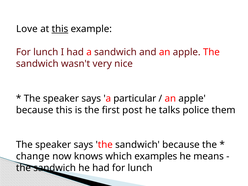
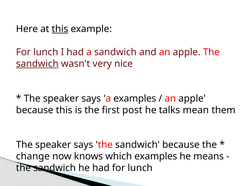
Love: Love -> Here (27, 29)
sandwich underline: none -> present (37, 64)
a particular: particular -> examples (135, 98)
police: police -> mean (196, 110)
